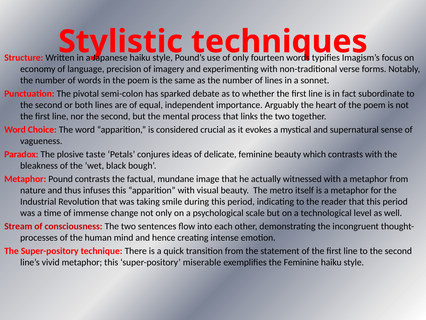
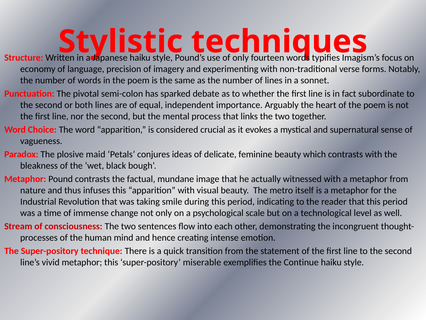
taste: taste -> maid (96, 154)
the Feminine: Feminine -> Continue (301, 262)
